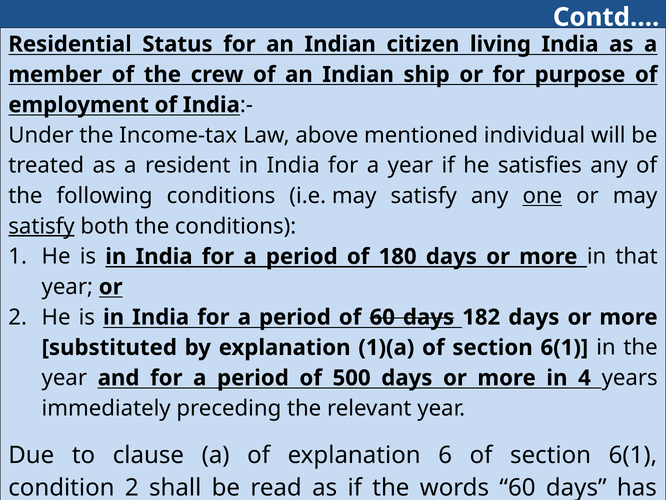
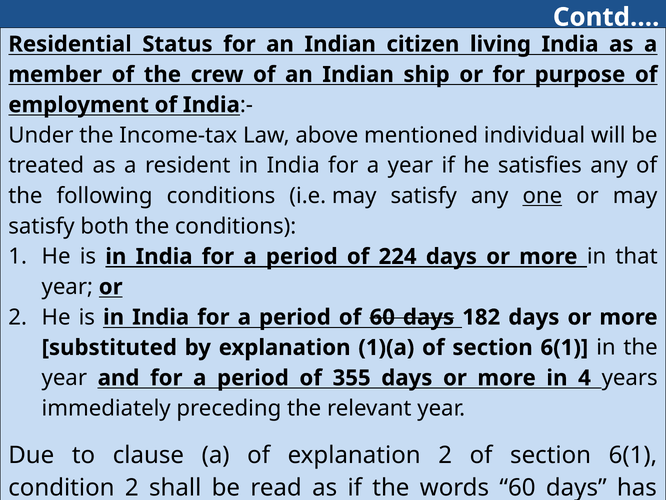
satisfy underline: present -> none (41, 226)
180: 180 -> 224 (398, 256)
500: 500 -> 355 (352, 378)
explanation 6: 6 -> 2 (445, 455)
